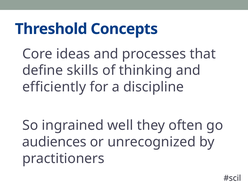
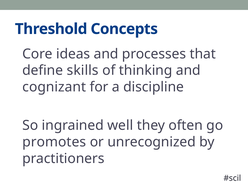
efficiently: efficiently -> cognizant (54, 87)
audiences: audiences -> promotes (54, 142)
